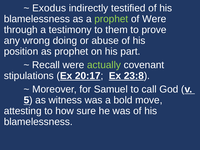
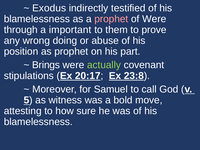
prophet colour: light green -> pink (111, 19)
testimony: testimony -> important (70, 30)
Recall: Recall -> Brings (46, 65)
